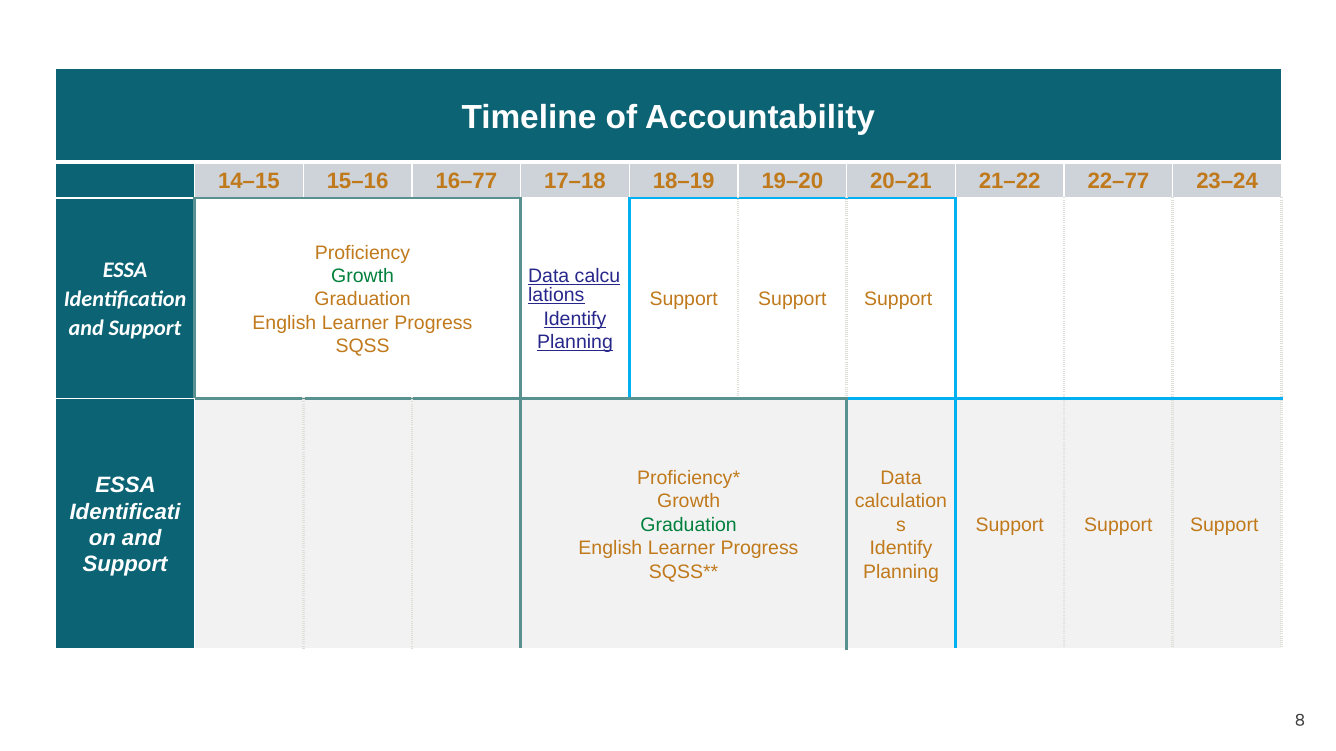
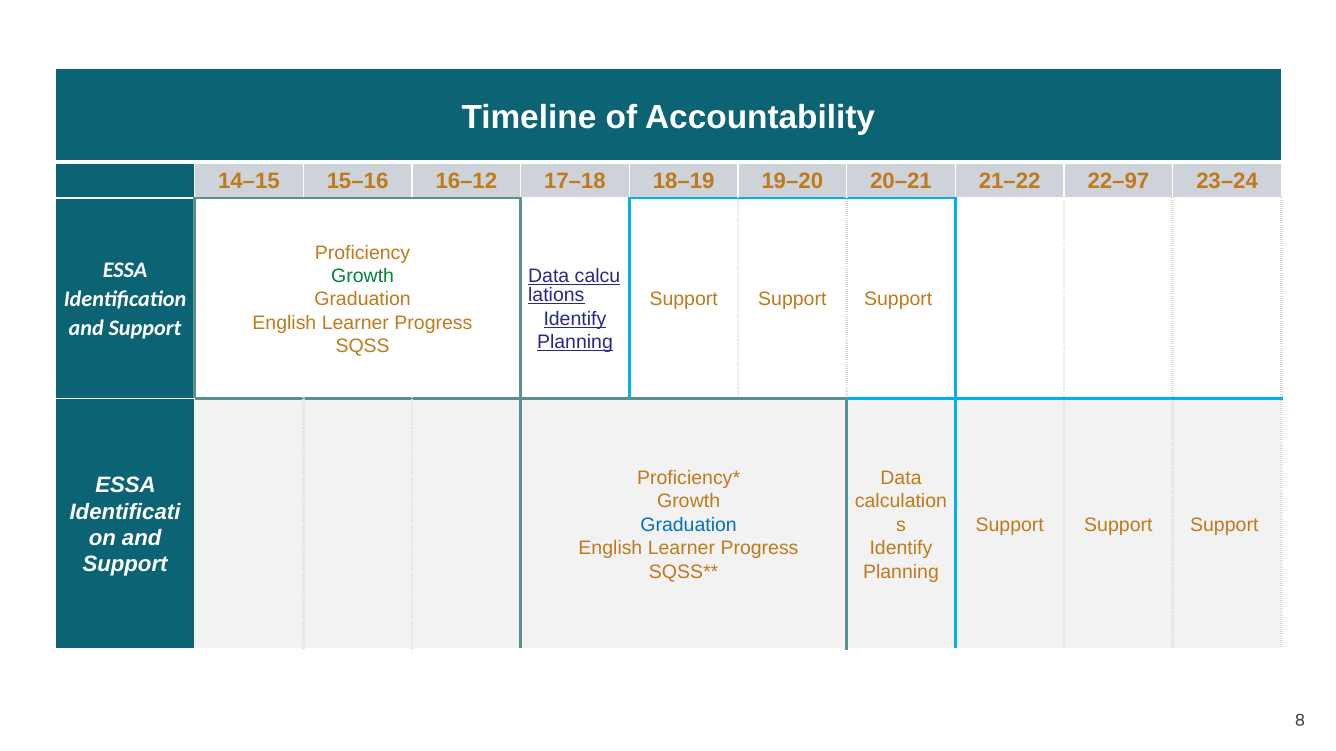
16–77: 16–77 -> 16–12 (466, 181)
22–77: 22–77 -> 22–97 (1118, 181)
Graduation colour: green -> blue (689, 525)
